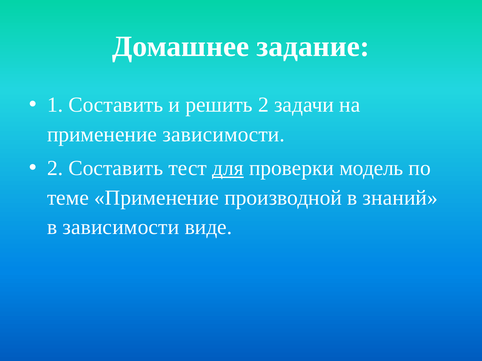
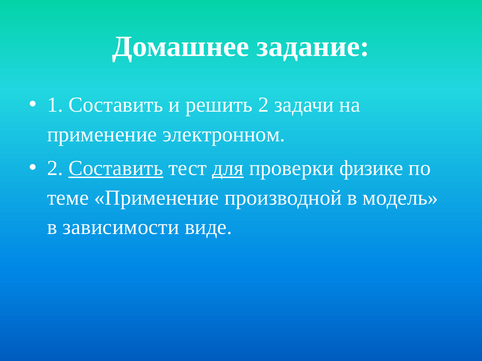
применение зависимости: зависимости -> электронном (224, 135)
Составить underline: none -> present (116, 168)
модель: модель -> физике (371, 168)
знаний: знаний -> модель (400, 198)
